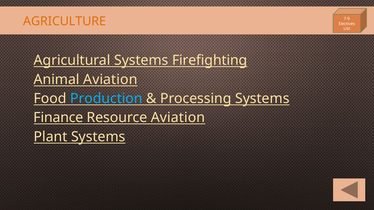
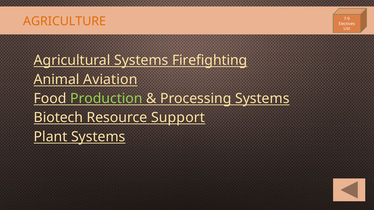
Production colour: light blue -> light green (106, 99)
Finance: Finance -> Biotech (58, 118)
Resource Aviation: Aviation -> Support (178, 118)
